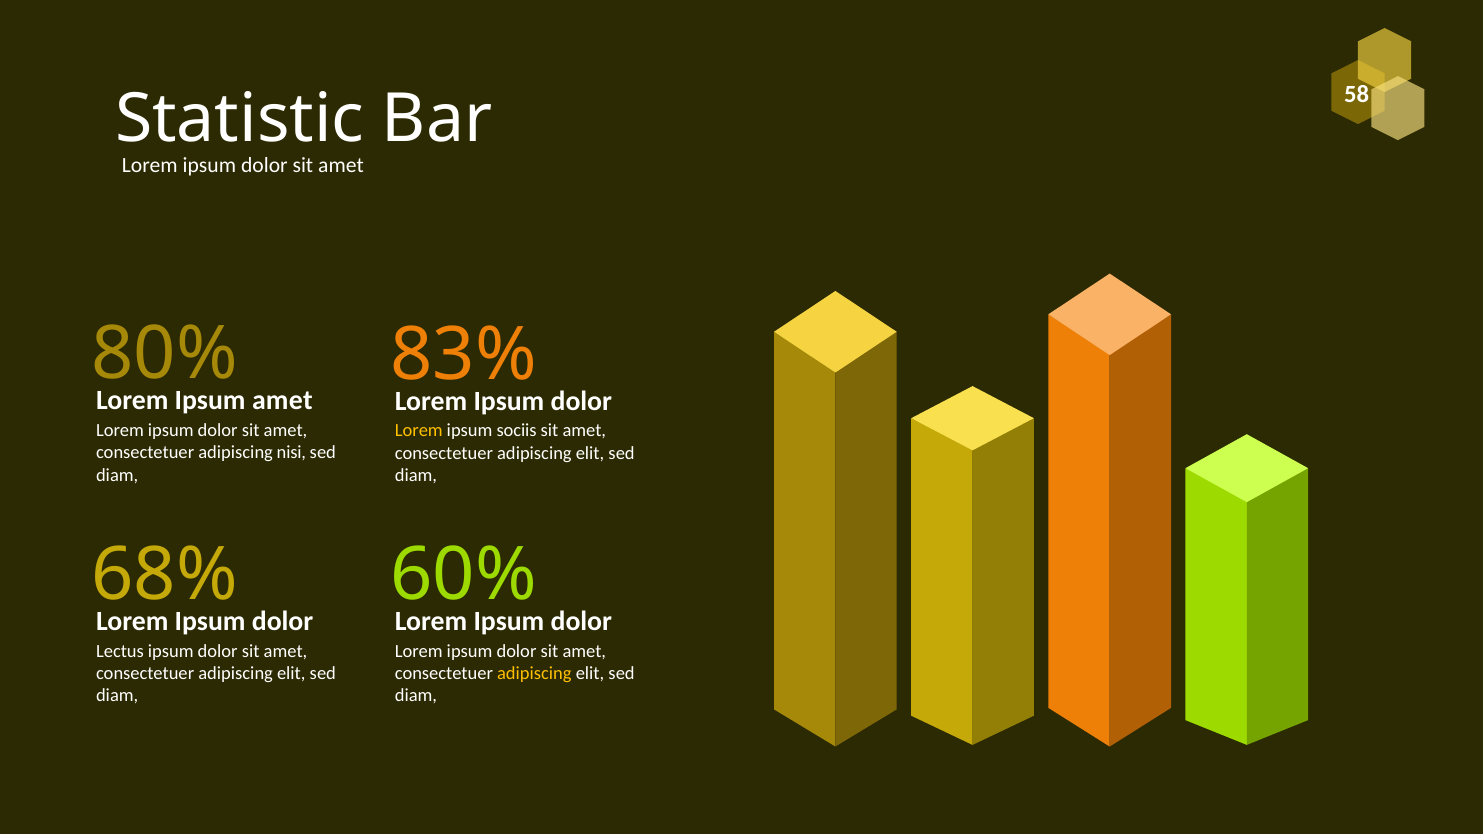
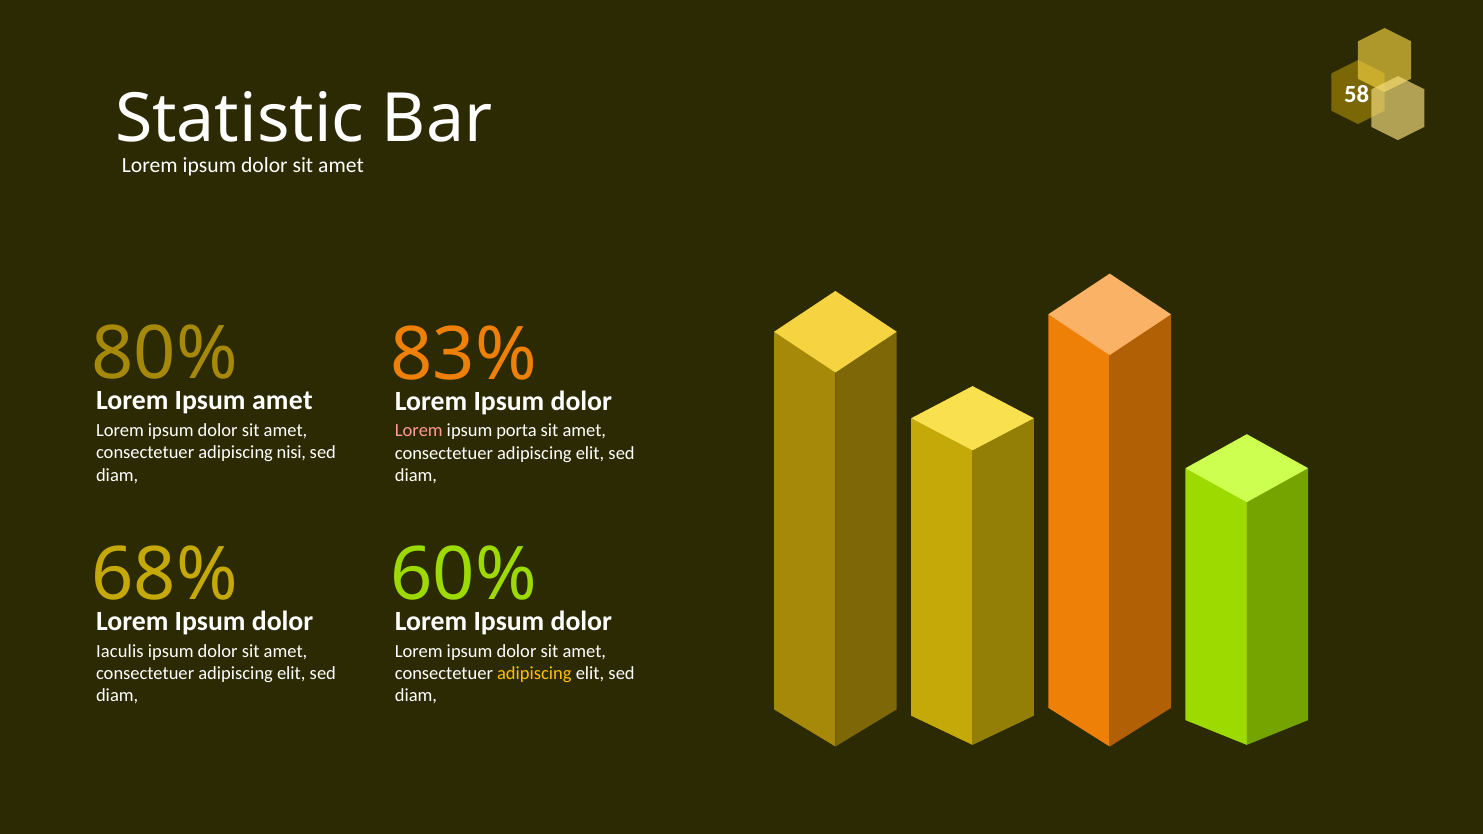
Lorem colour: yellow -> pink (419, 431)
sociis: sociis -> porta (517, 431)
Lectus: Lectus -> Iaculis (120, 651)
